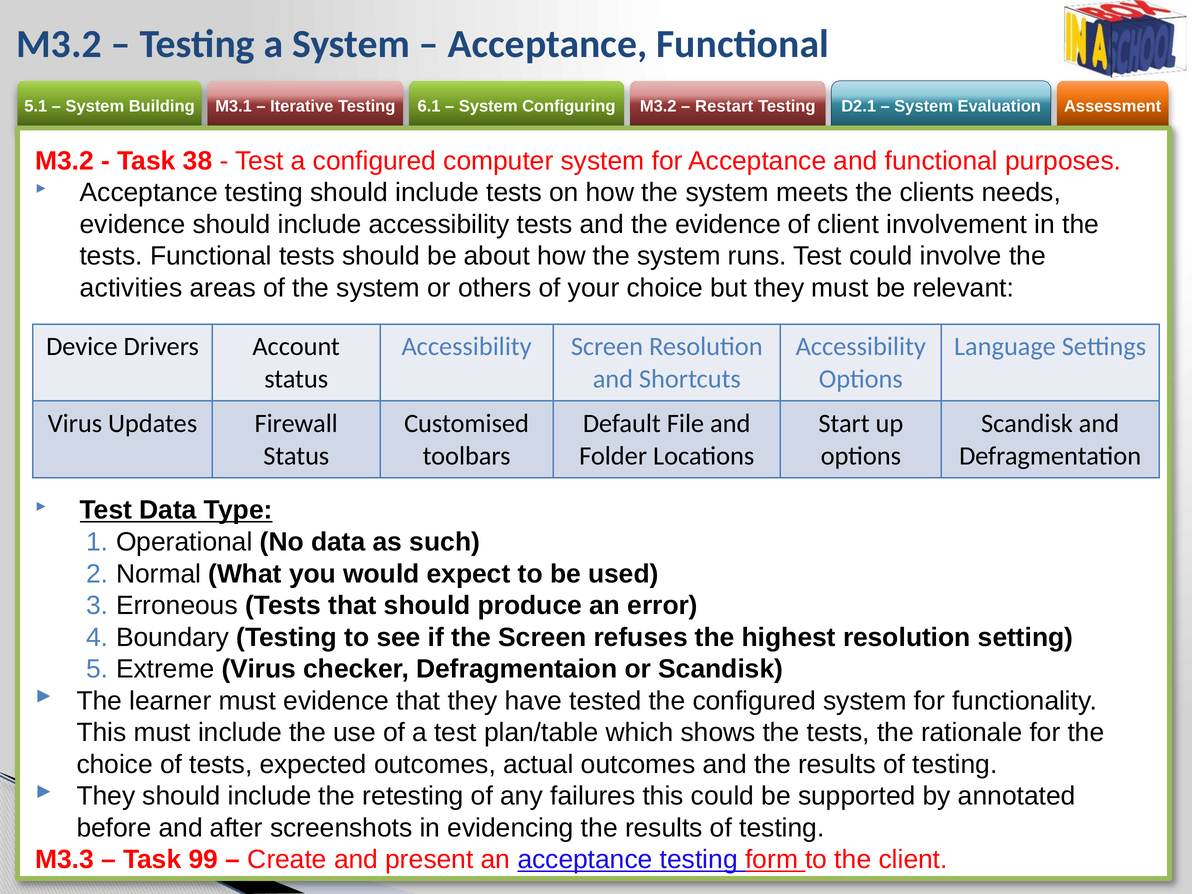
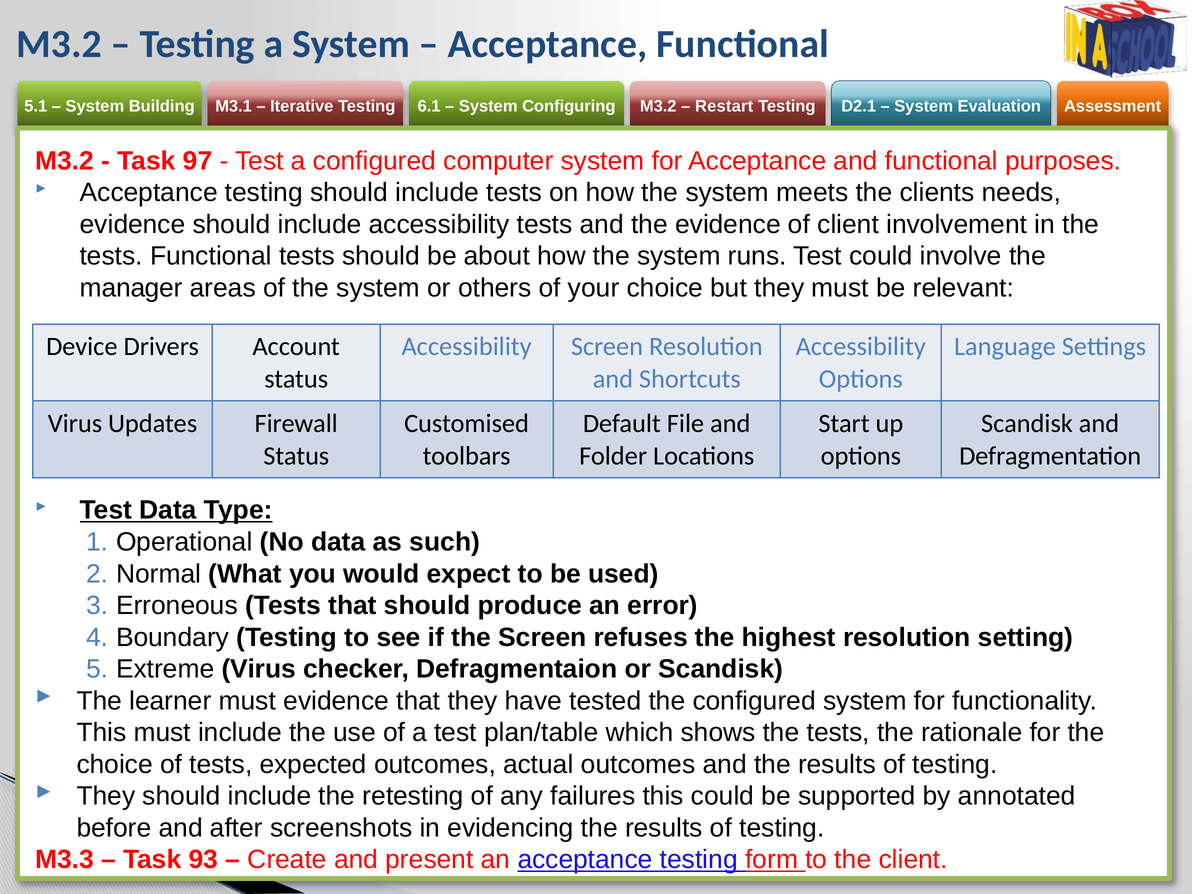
38: 38 -> 97 (198, 161)
activities: activities -> manager (131, 288)
99: 99 -> 93 (203, 860)
